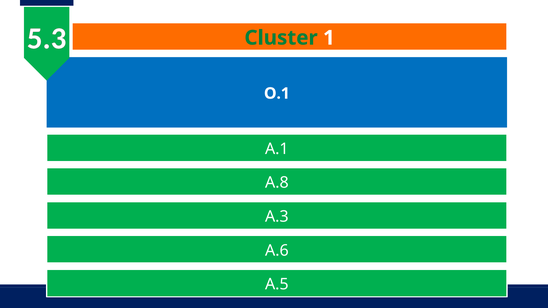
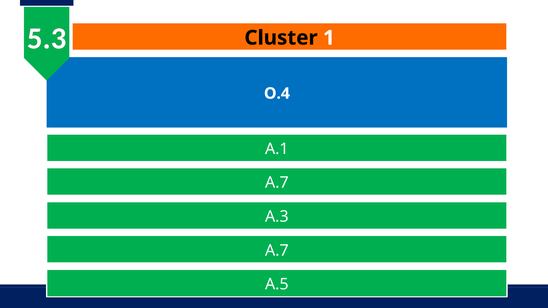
Cluster colour: green -> black (281, 38)
O.1: O.1 -> O.4 (277, 94)
A.8: A.8 -> A.7 (277, 183)
A.6: A.6 -> A.7 (277, 251)
